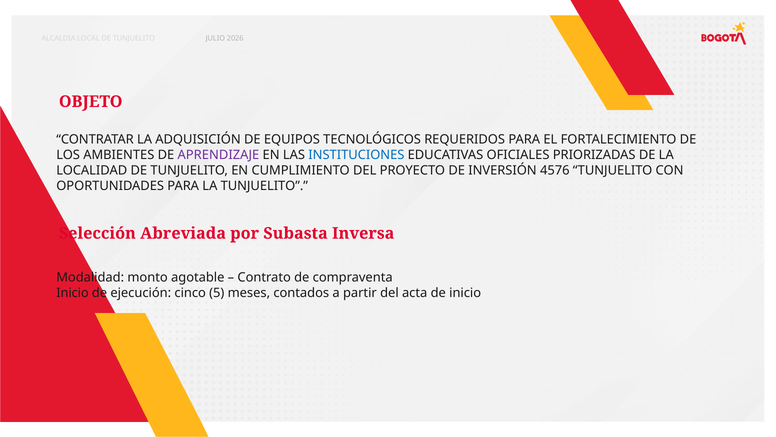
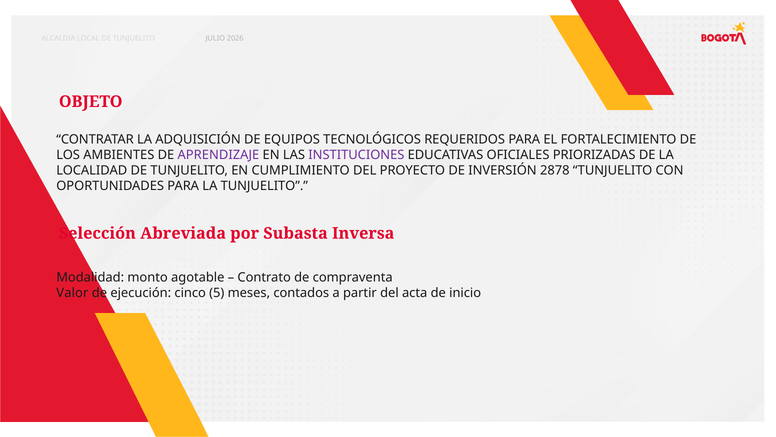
INSTITUCIONES colour: blue -> purple (356, 155)
4576: 4576 -> 2878 (555, 170)
Inicio: Inicio -> Valor (72, 293)
